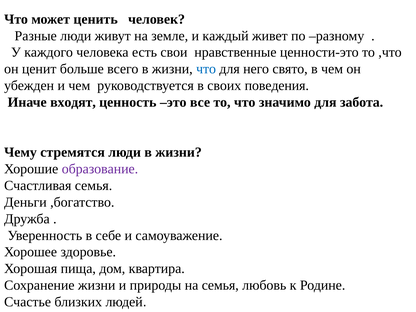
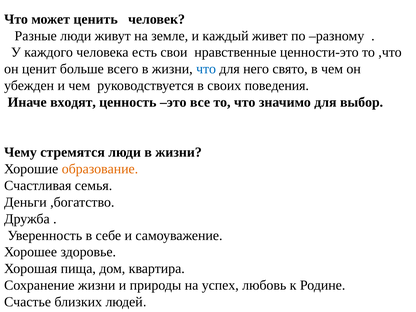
забота: забота -> выбор (362, 102)
образование colour: purple -> orange (100, 169)
на семья: семья -> успех (220, 285)
